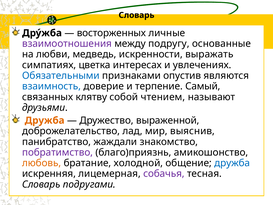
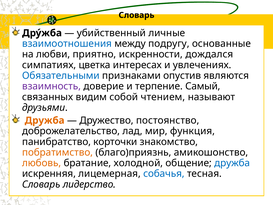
восторженных: восторженных -> убийственный (111, 33)
взаимоотношения colour: purple -> blue (67, 44)
медведь: медведь -> приятно (94, 54)
выражать: выражать -> дождался (209, 54)
взаимность colour: blue -> purple (52, 86)
клятву: клятву -> видим (91, 97)
выраженной: выраженной -> постоянство (168, 120)
выяснив: выяснив -> функция (192, 131)
жаждали: жаждали -> корточки (115, 142)
побратимство colour: purple -> orange (58, 152)
собачья colour: purple -> blue (164, 173)
подругами: подругами -> лидерство (89, 184)
